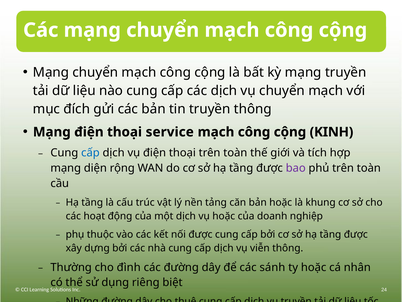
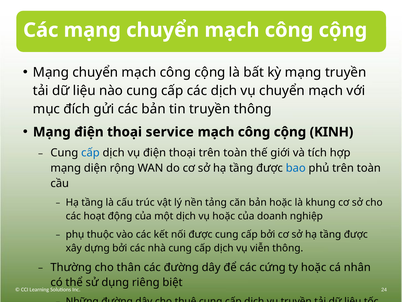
bao colour: purple -> blue (296, 168)
đình: đình -> thân (129, 267)
sánh: sánh -> cứng (273, 267)
